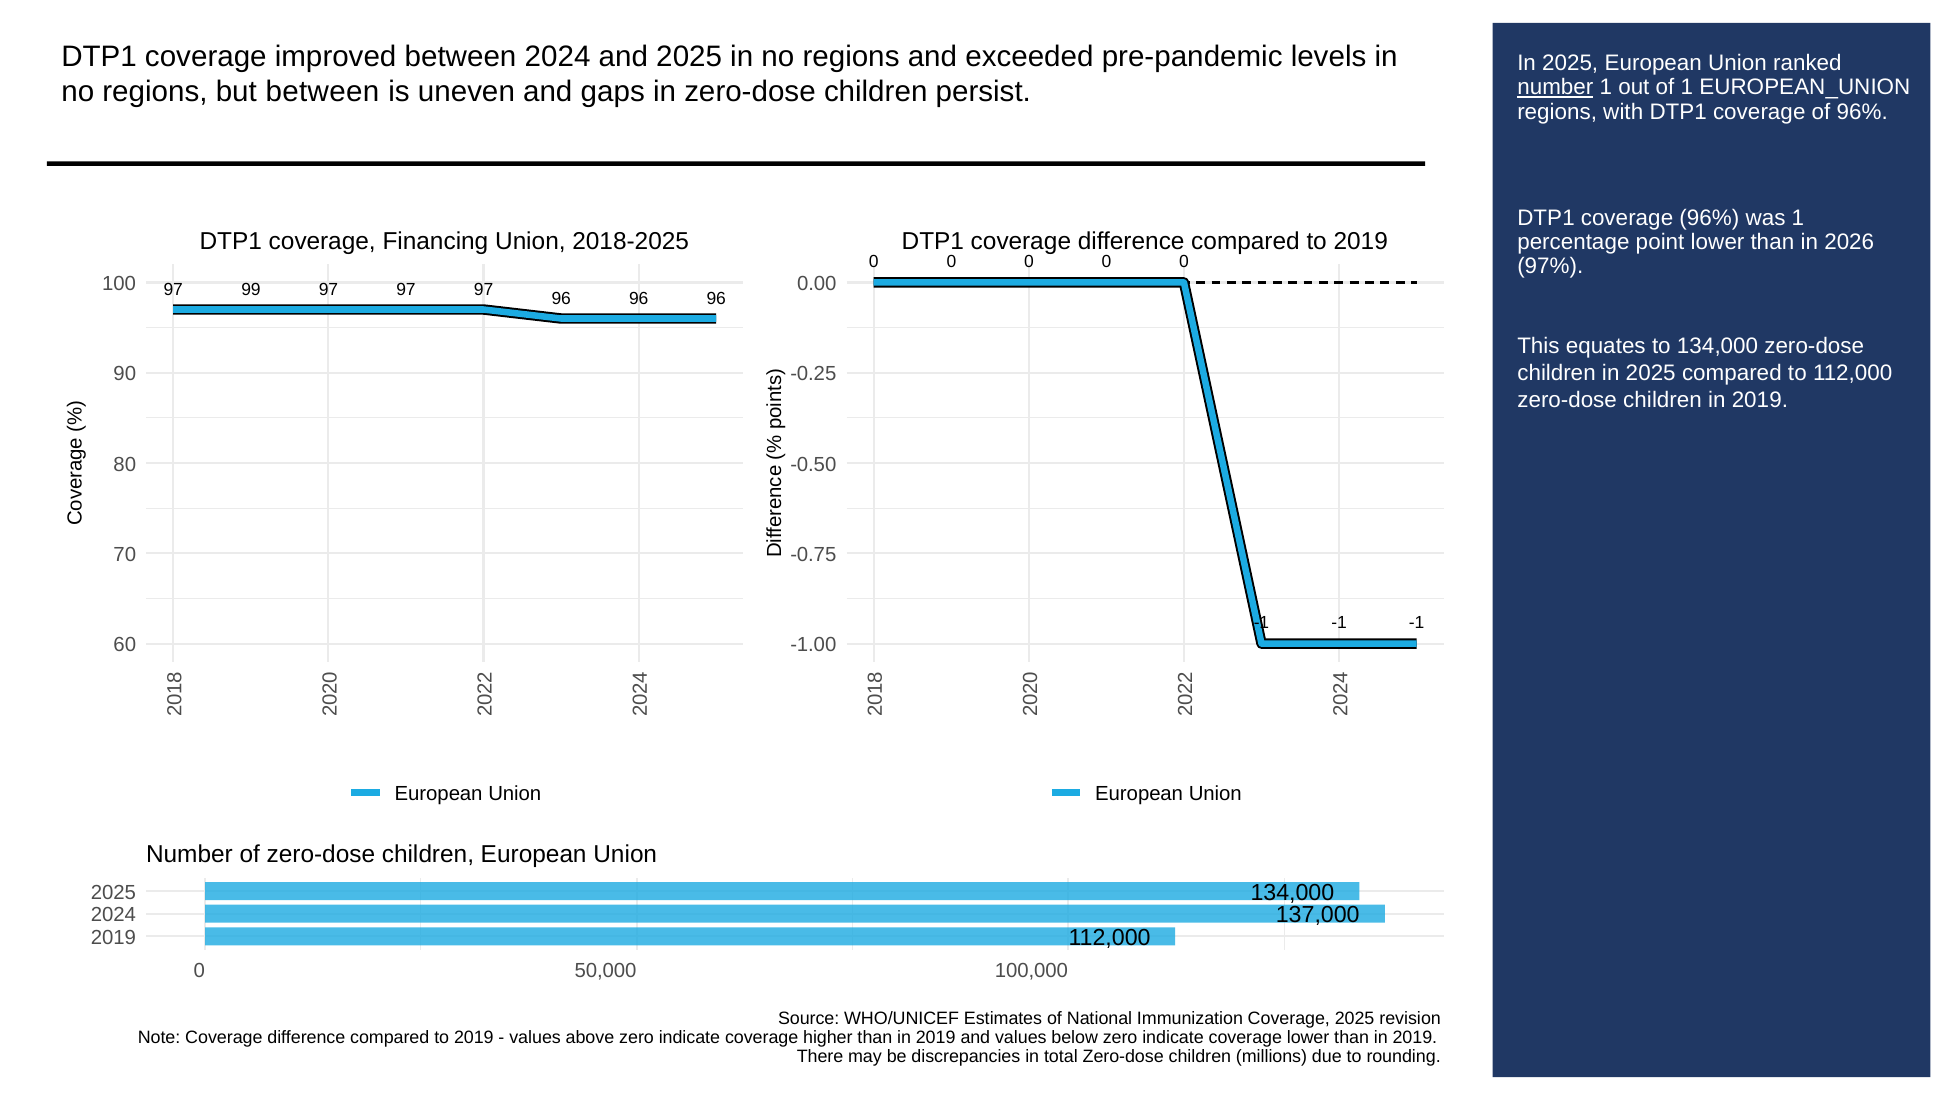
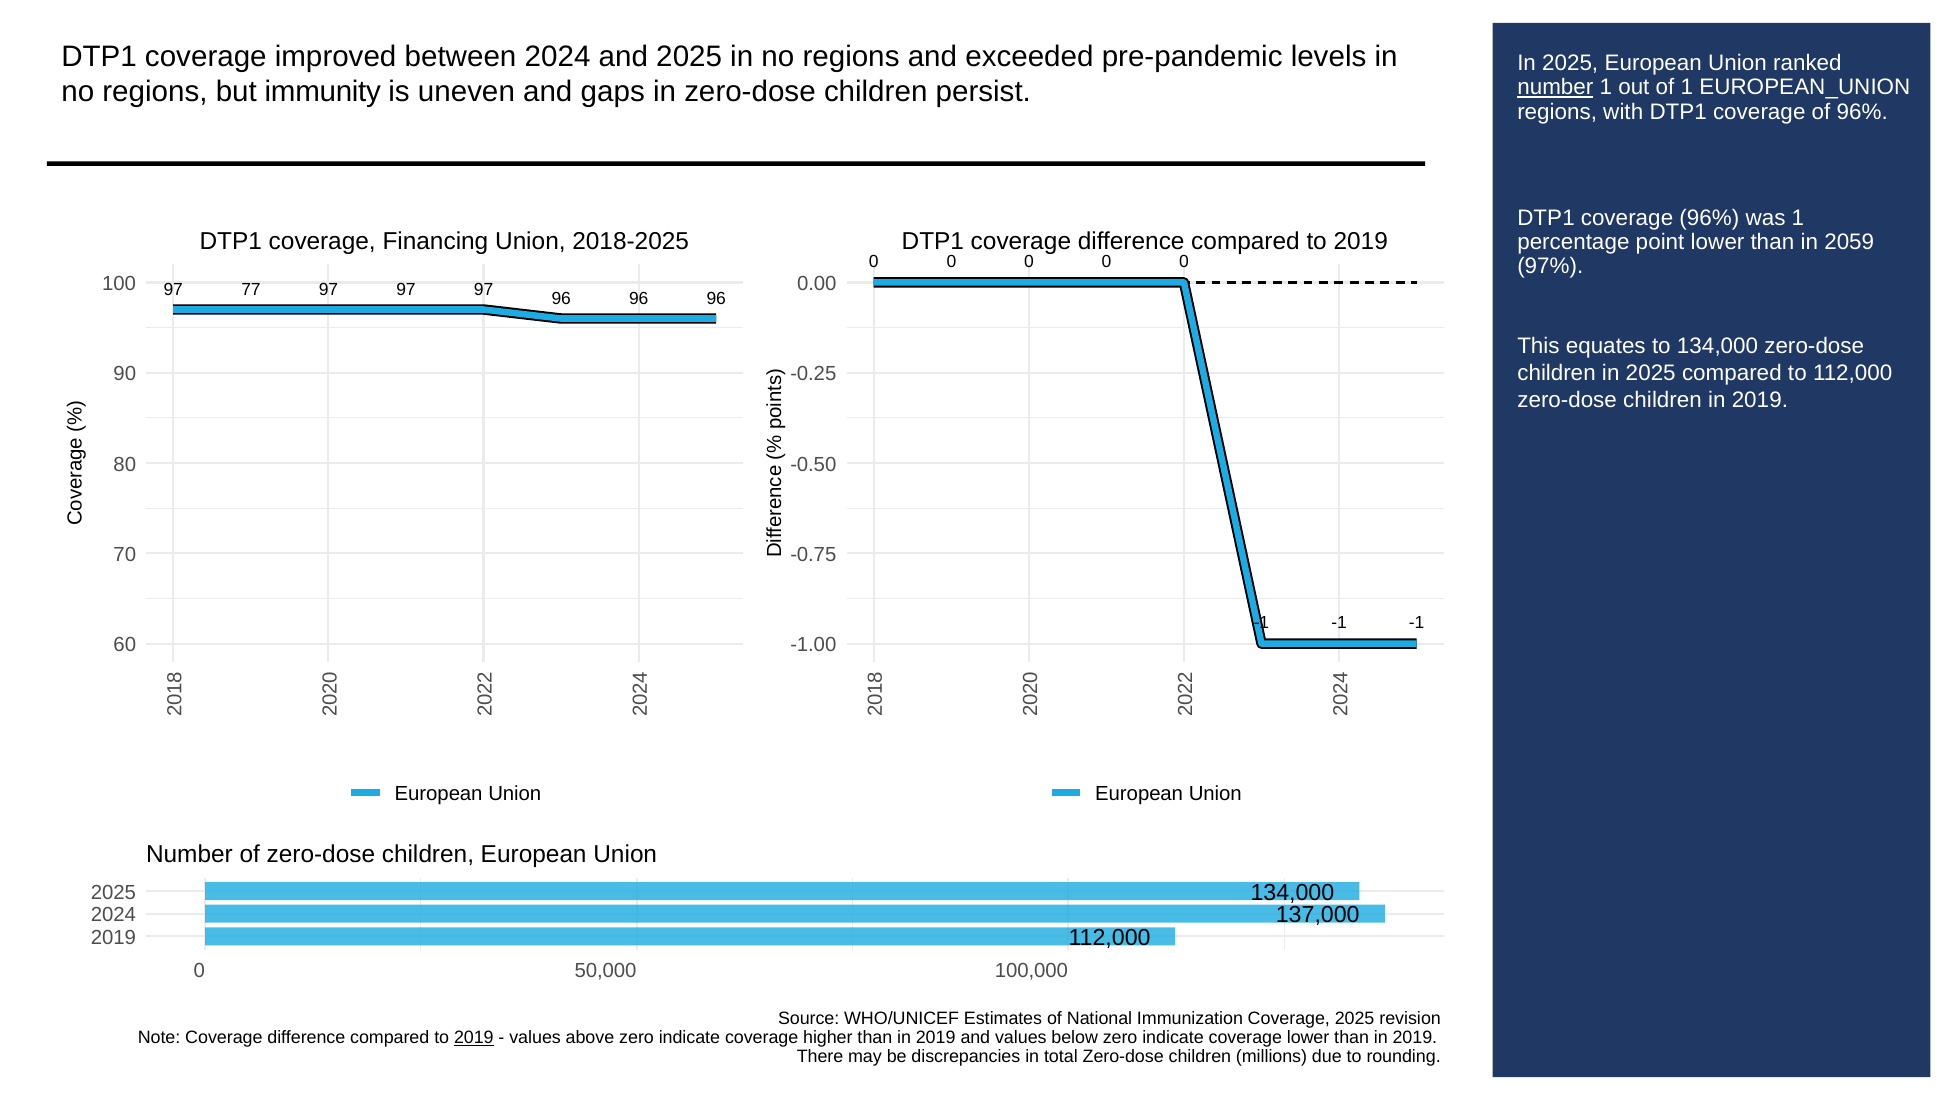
but between: between -> immunity (323, 92)
2026: 2026 -> 2059 (1849, 242)
99: 99 -> 77 (251, 289)
2019 underline: none -> present (474, 1037)
